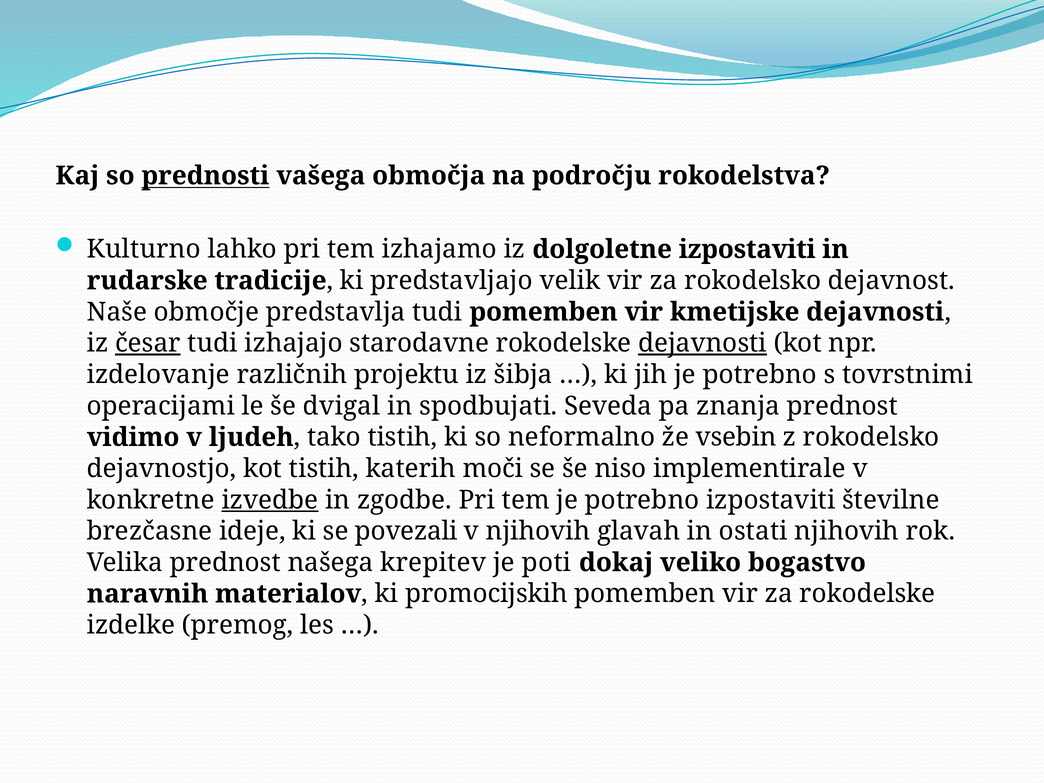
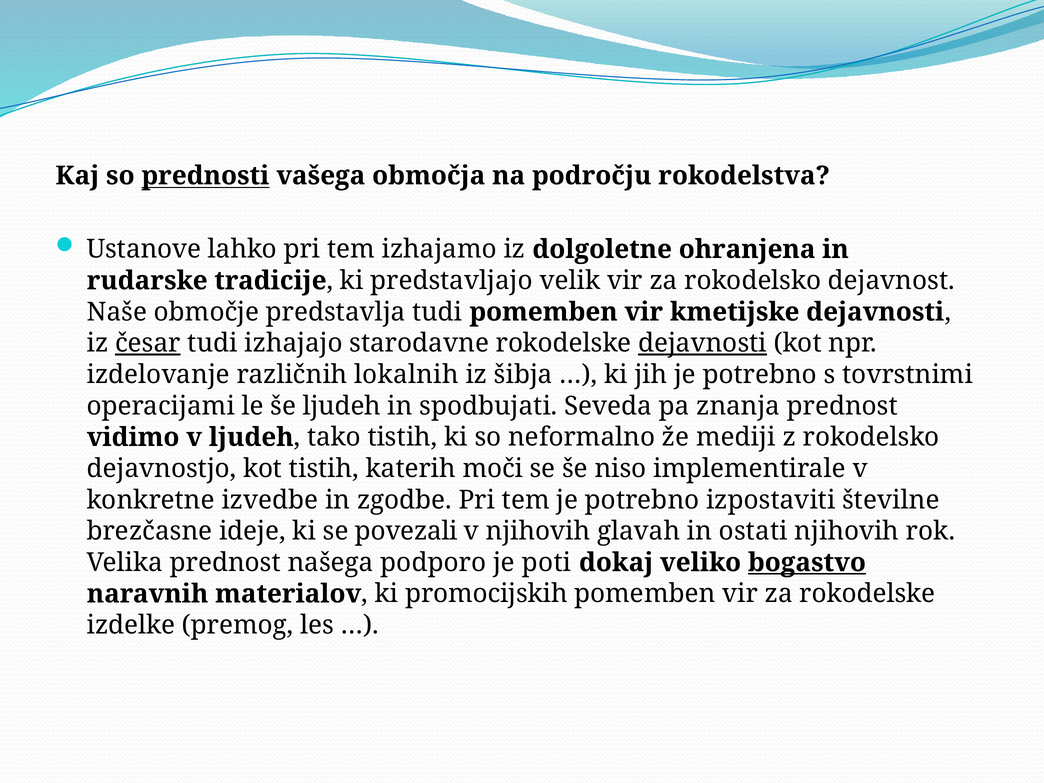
Kulturno: Kulturno -> Ustanove (144, 249)
dolgoletne izpostaviti: izpostaviti -> ohranjena (747, 249)
projektu: projektu -> lokalnih (406, 375)
še dvigal: dvigal -> ljudeh (342, 406)
vsebin: vsebin -> mediji (736, 437)
izvedbe underline: present -> none (270, 500)
krepitev: krepitev -> podporo (433, 563)
bogastvo underline: none -> present (807, 563)
